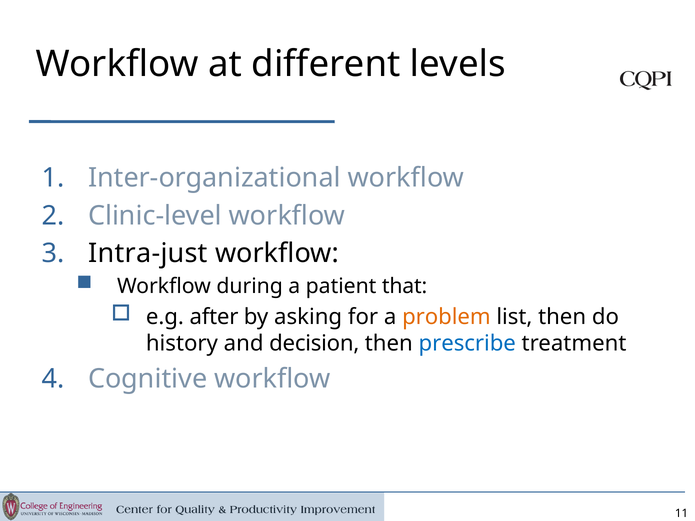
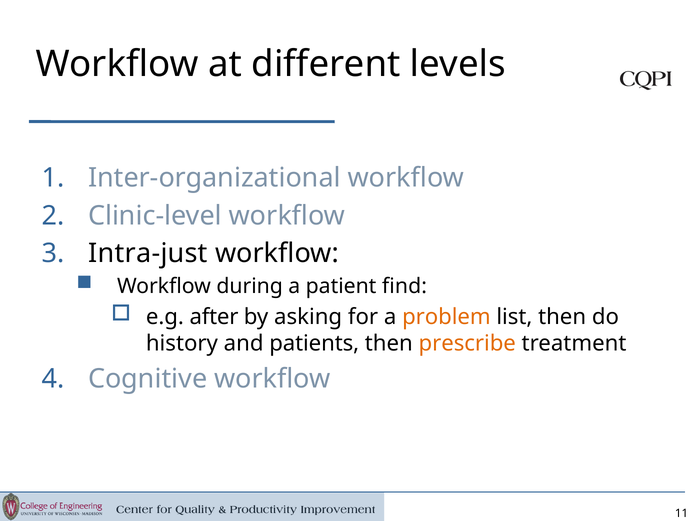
that: that -> find (404, 287)
decision: decision -> patients (314, 344)
prescribe colour: blue -> orange (467, 344)
